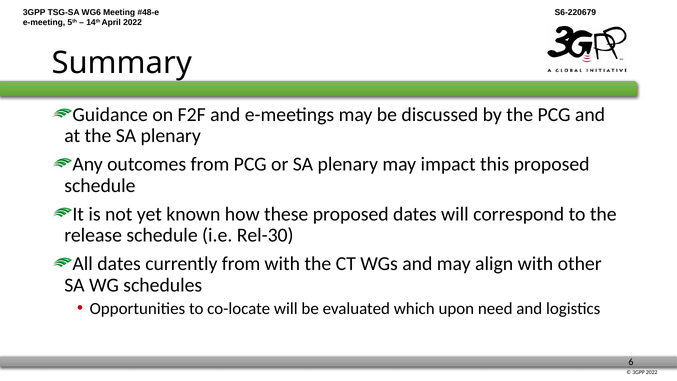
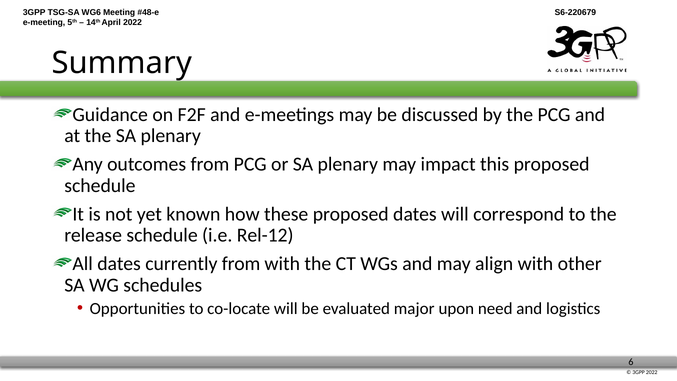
Rel-30: Rel-30 -> Rel-12 (265, 235)
which: which -> major (414, 308)
